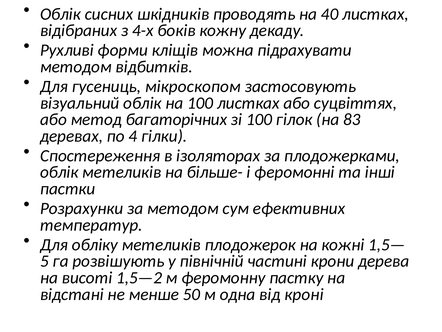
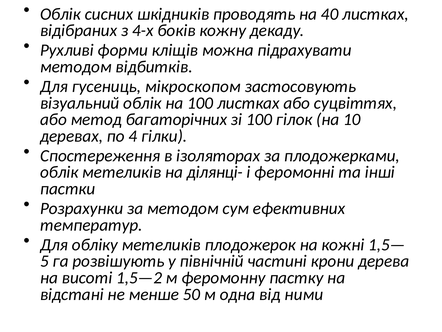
83: 83 -> 10 (352, 119)
більше-: більше- -> ділянці- (215, 172)
кроні: кроні -> ними (304, 294)
